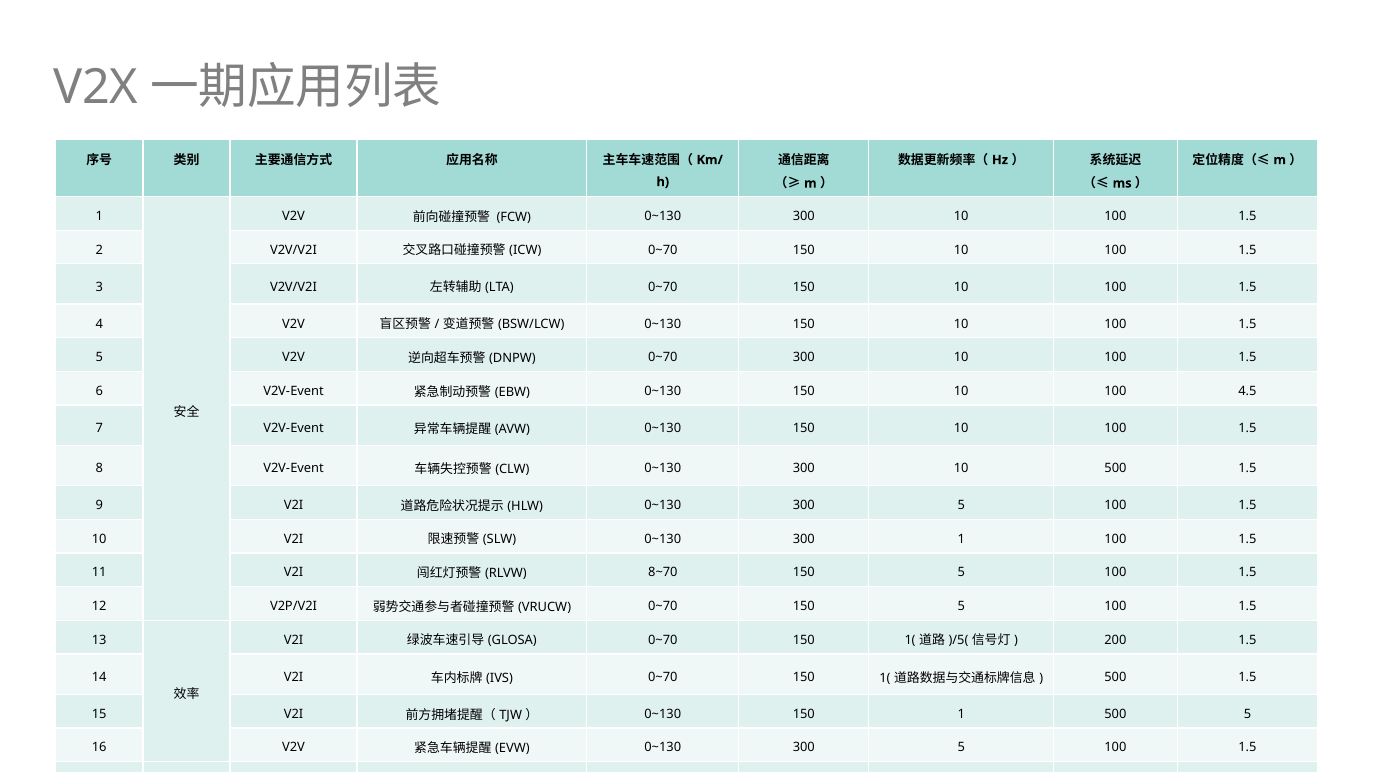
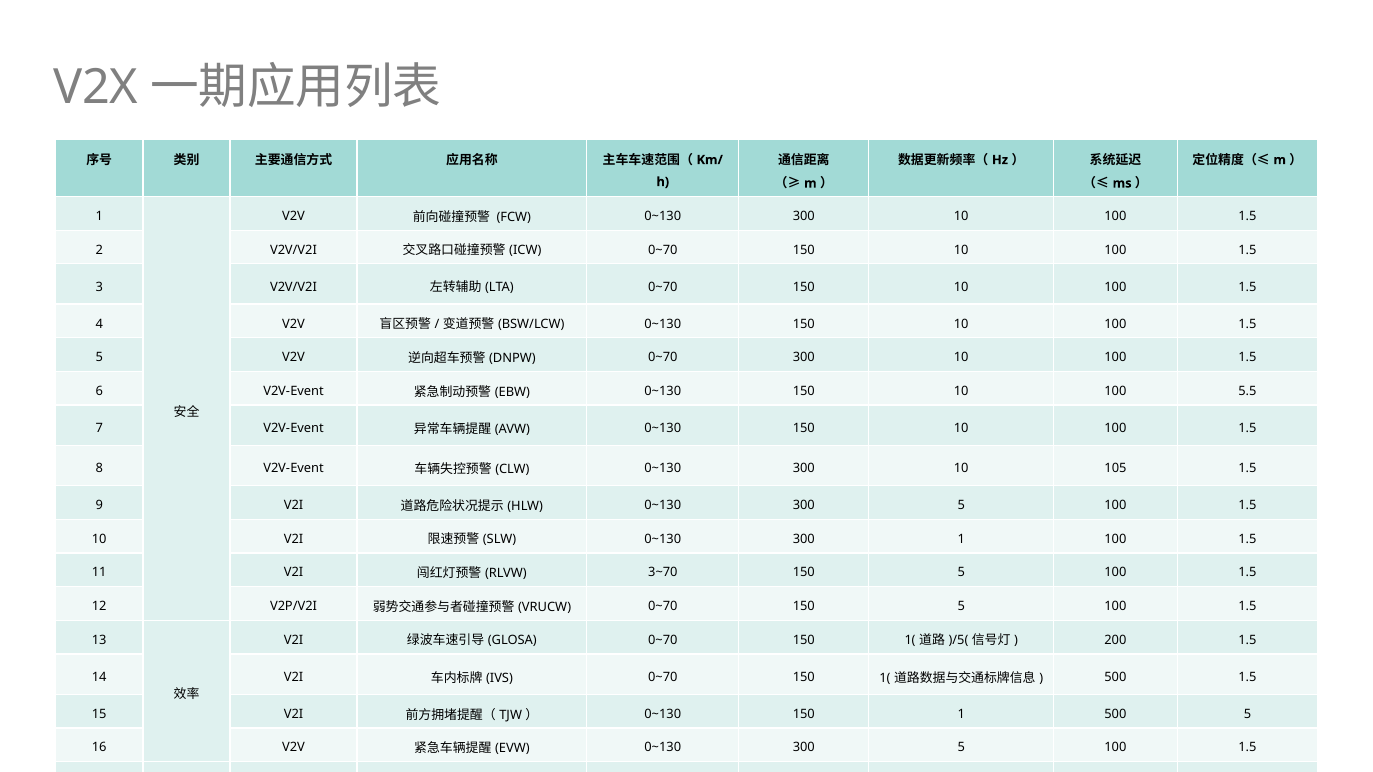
4.5: 4.5 -> 5.5 (1247, 391)
10 500: 500 -> 105 (1116, 469)
8~70: 8~70 -> 3~70 (663, 573)
